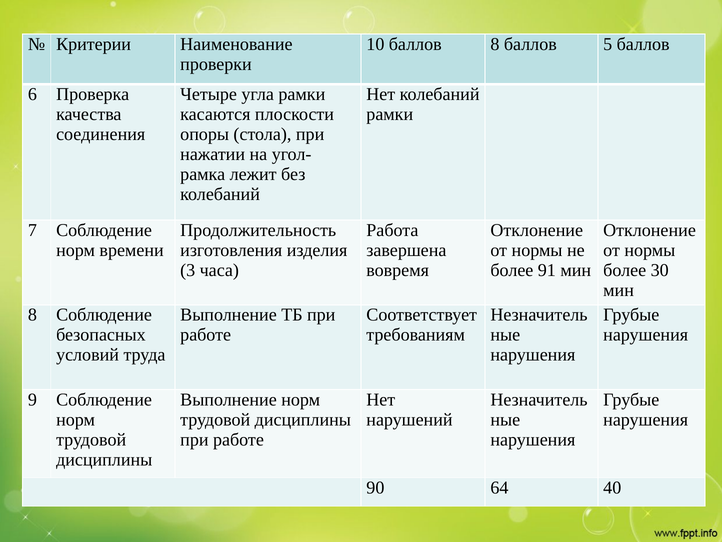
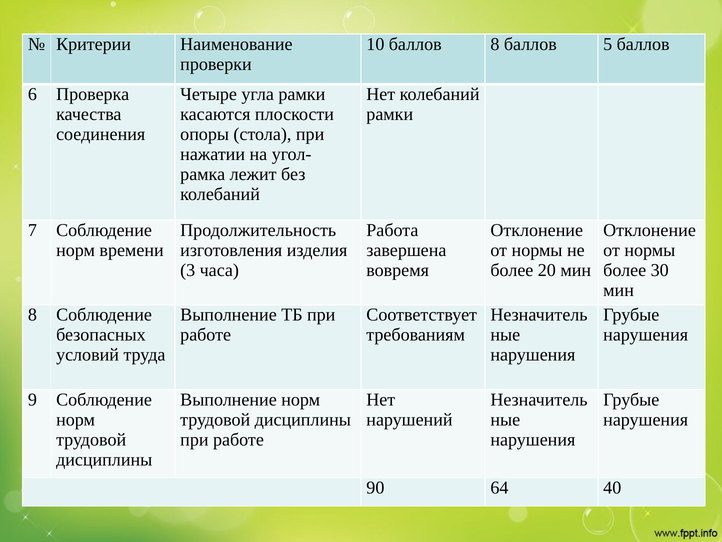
91: 91 -> 20 (547, 270)
